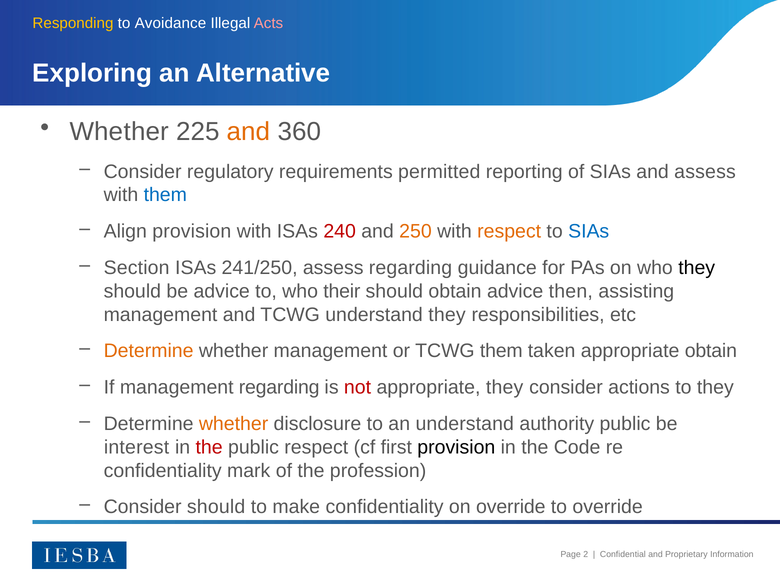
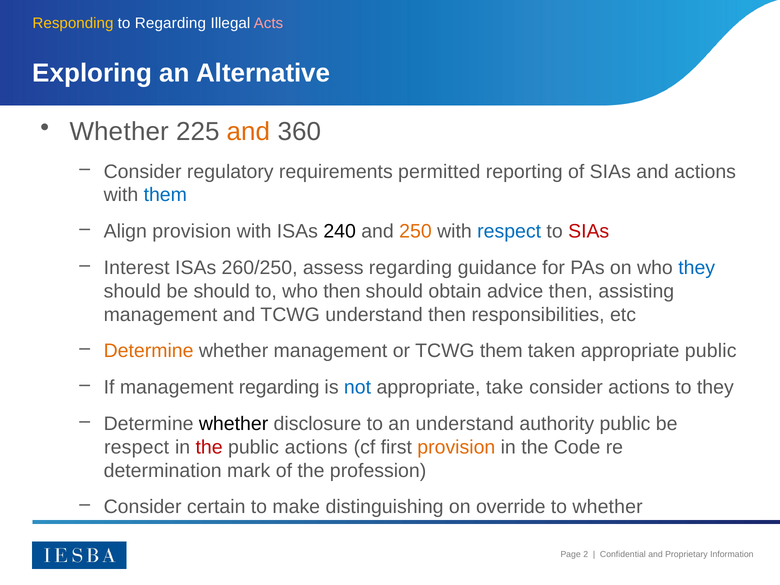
to Avoidance: Avoidance -> Regarding (170, 23)
and assess: assess -> actions (705, 172)
240 colour: red -> black (340, 231)
respect colour: orange -> blue (509, 231)
SIAs colour: blue -> red (589, 231)
Section: Section -> Interest (137, 268)
241/250: 241/250 -> 260/250 (260, 268)
they colour: black -> blue (697, 268)
be advice: advice -> should (222, 291)
who their: their -> then (342, 291)
understand they: they -> then (447, 315)
appropriate obtain: obtain -> public (711, 351)
not colour: red -> blue (358, 387)
appropriate they: they -> take (505, 387)
whether colour: orange -> black (234, 424)
interest: interest -> respect (137, 447)
public respect: respect -> actions (316, 447)
provision colour: black -> orange (456, 447)
confidentiality: confidentiality -> determination (163, 471)
Consider should: should -> certain (216, 507)
make confidentiality: confidentiality -> distinguishing (385, 507)
to override: override -> whether (608, 507)
